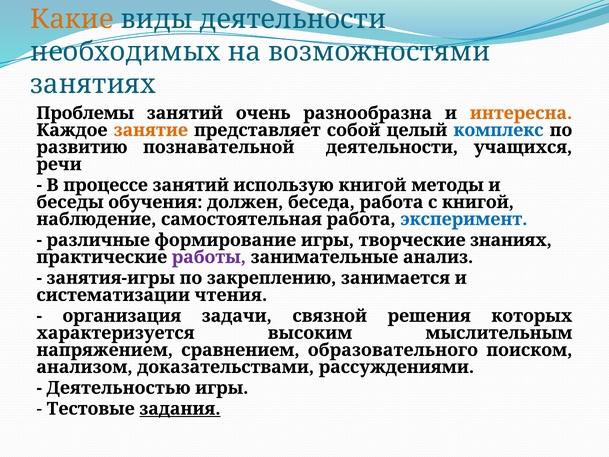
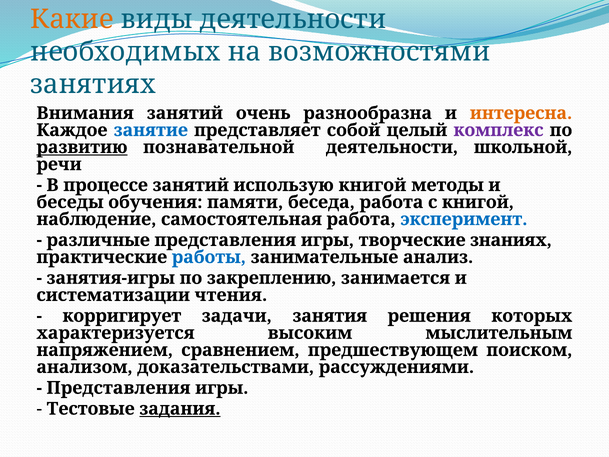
Проблемы: Проблемы -> Внимания (85, 113)
занятие colour: orange -> blue (151, 130)
комплекс colour: blue -> purple (499, 130)
развитию underline: none -> present (82, 147)
учащихся: учащихся -> школьной (523, 147)
должен: должен -> памяти (245, 202)
различные формирование: формирование -> представления (225, 240)
работы colour: purple -> blue (209, 257)
организация: организация -> корригирует (122, 316)
связной: связной -> занятия (330, 316)
образовательного: образовательного -> предшествующем (393, 350)
Деятельностью: Деятельностью -> Представления (119, 388)
